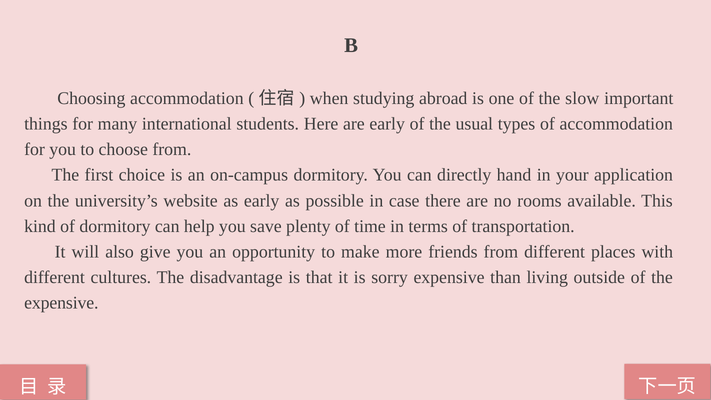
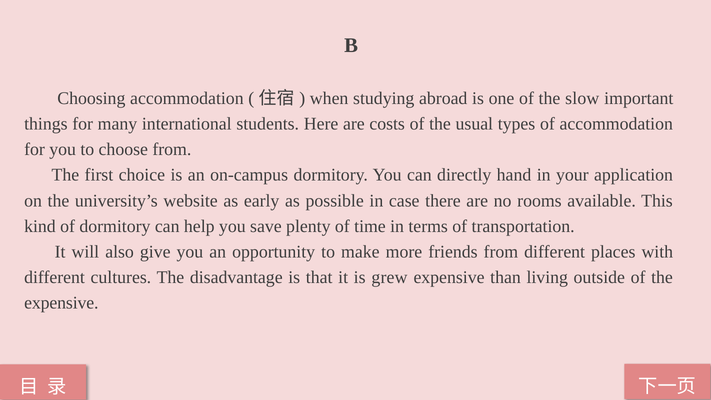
are early: early -> costs (387, 124)
sorry: sorry -> grew (389, 277)
